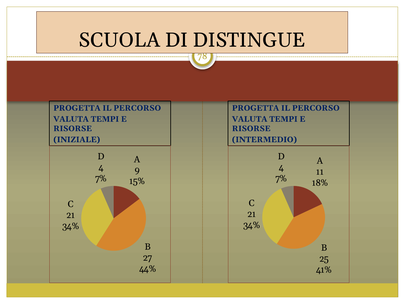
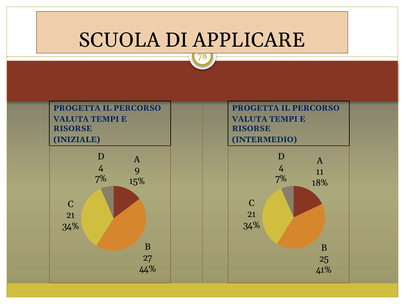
DISTINGUE: DISTINGUE -> APPLICARE (249, 40)
